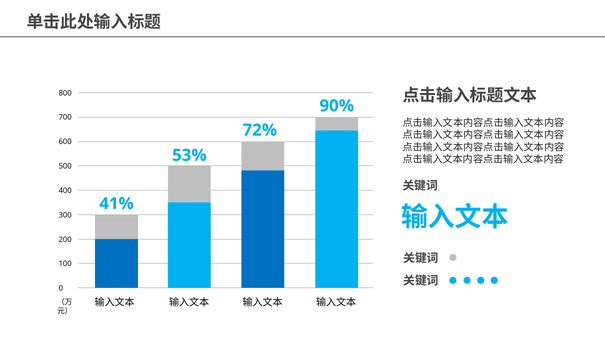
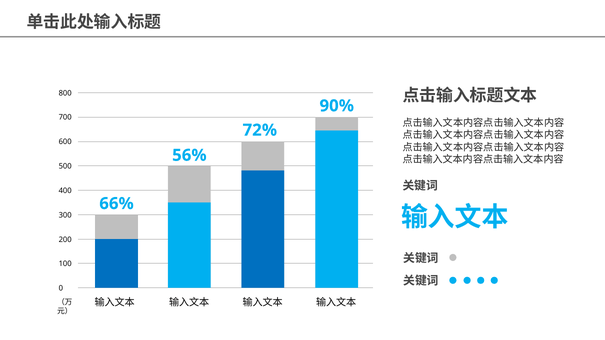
53%: 53% -> 56% (189, 155)
41%: 41% -> 66% (117, 204)
